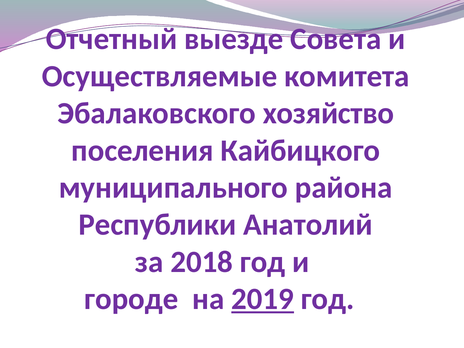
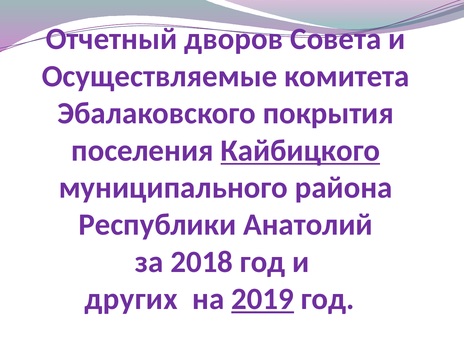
выезде: выезде -> дворов (234, 39)
хозяйство: хозяйство -> покрытия (328, 113)
Кайбицкого underline: none -> present (300, 150)
городе: городе -> других (131, 299)
